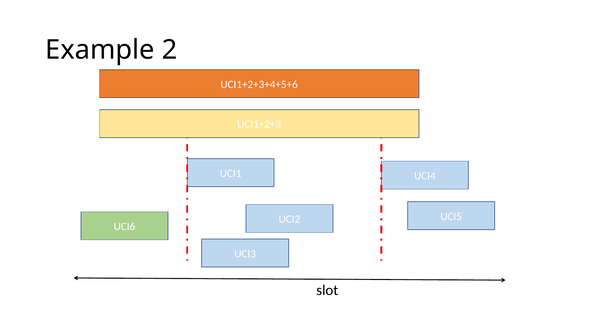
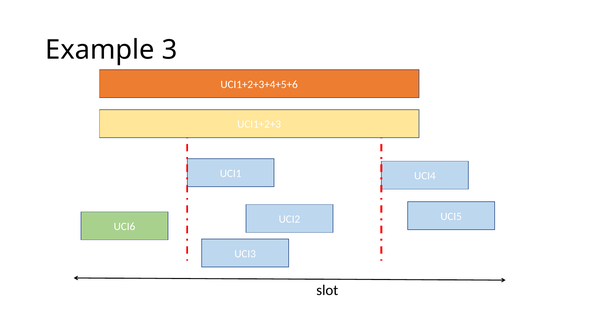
2: 2 -> 3 (170, 50)
